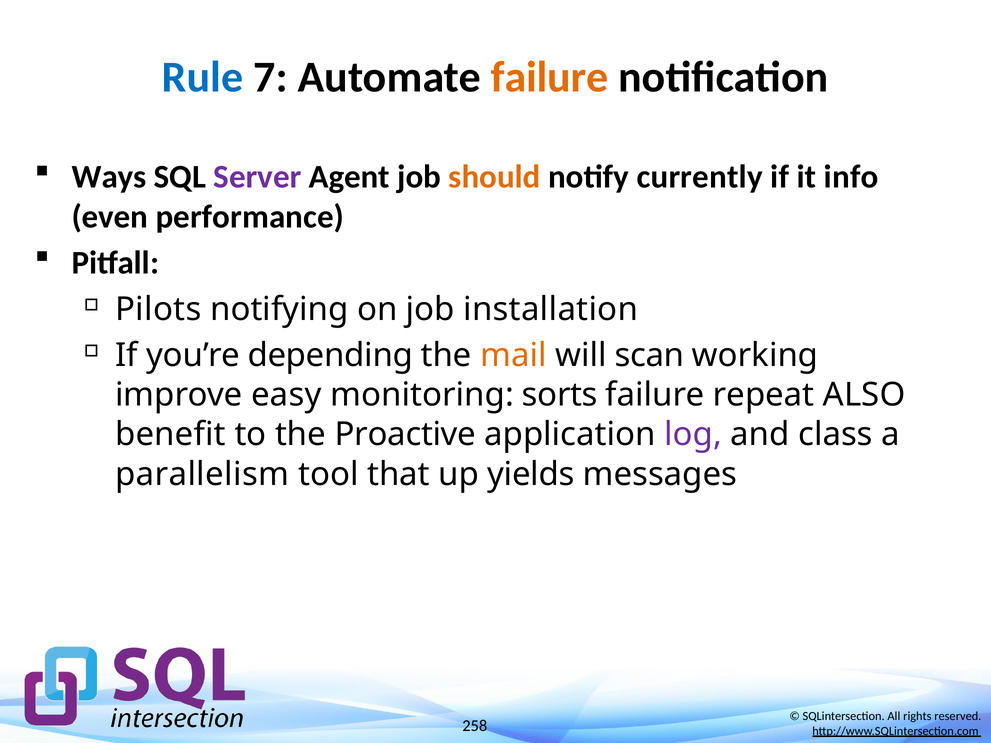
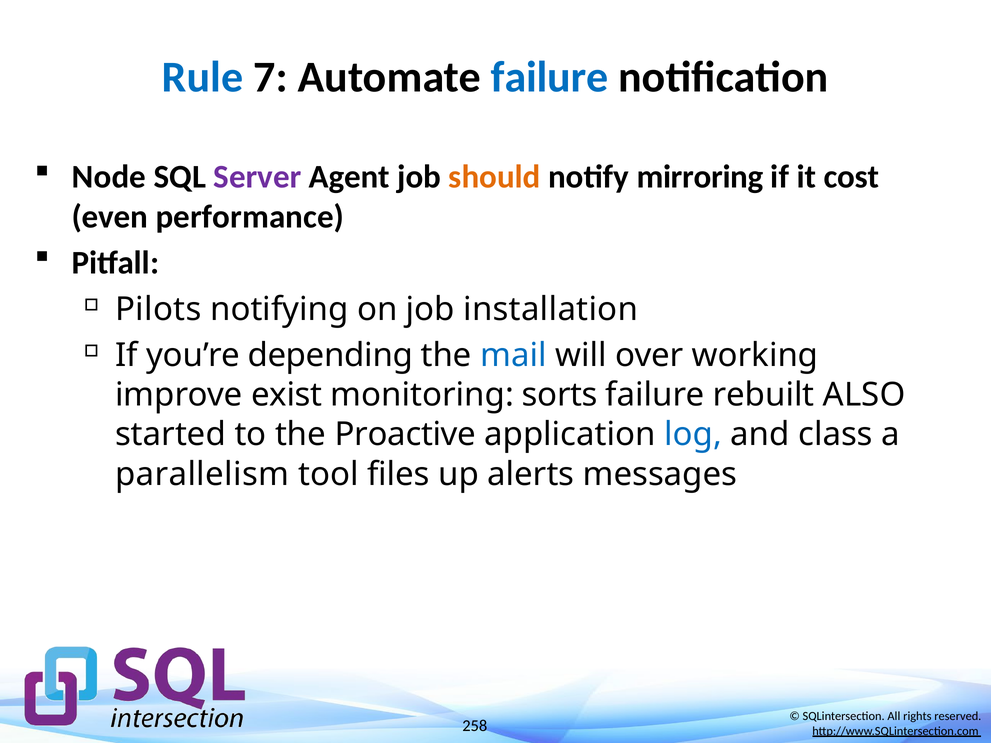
failure colour: orange -> blue (550, 77)
Ways: Ways -> Node (109, 177)
currently: currently -> mirroring (700, 177)
info: info -> cost (851, 177)
mail colour: orange -> blue (513, 355)
scan: scan -> over (649, 355)
easy: easy -> exist (287, 395)
repeat: repeat -> rebuilt (764, 395)
benefit: benefit -> started (171, 435)
log colour: purple -> blue (693, 435)
that: that -> files (398, 474)
yields: yields -> alerts (531, 474)
